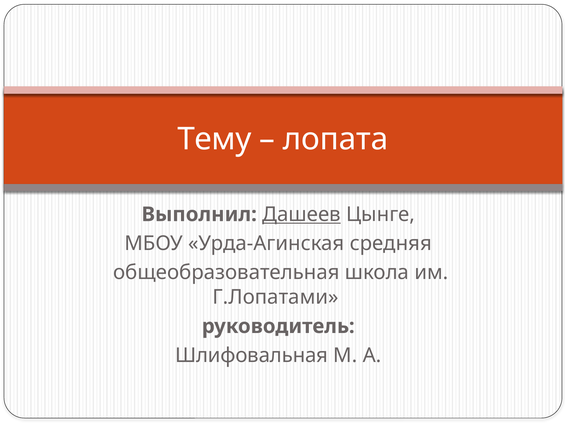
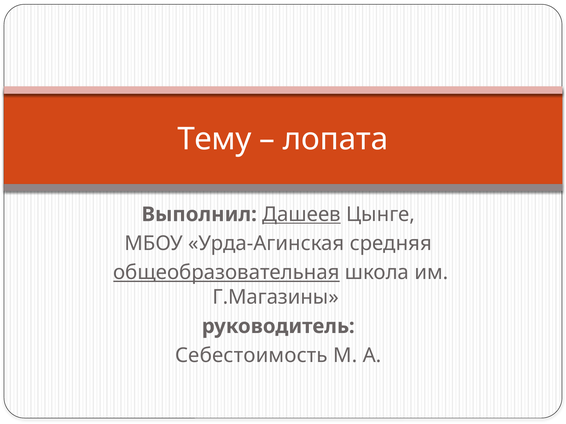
общеобразовательная underline: none -> present (226, 273)
Г.Лопатами: Г.Лопатами -> Г.Магазины (276, 297)
Шлифовальная: Шлифовальная -> Себестоимость (251, 356)
